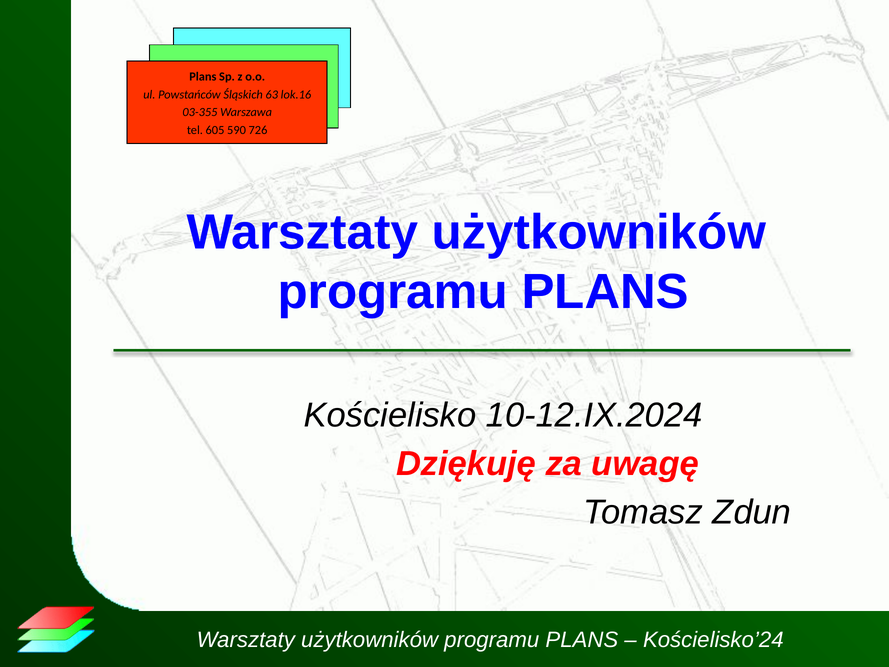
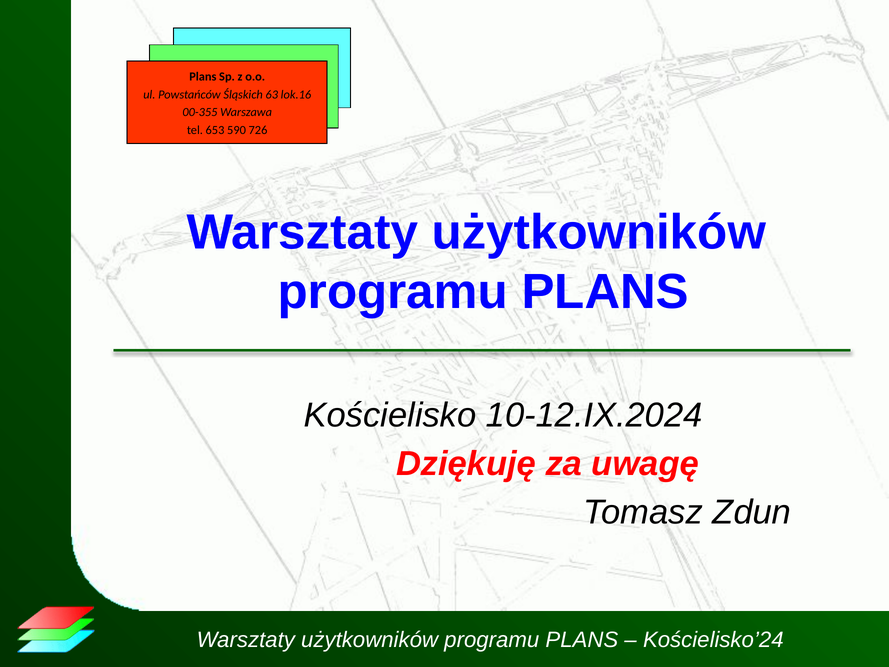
03-355: 03-355 -> 00-355 (200, 112)
605: 605 -> 653 (215, 130)
